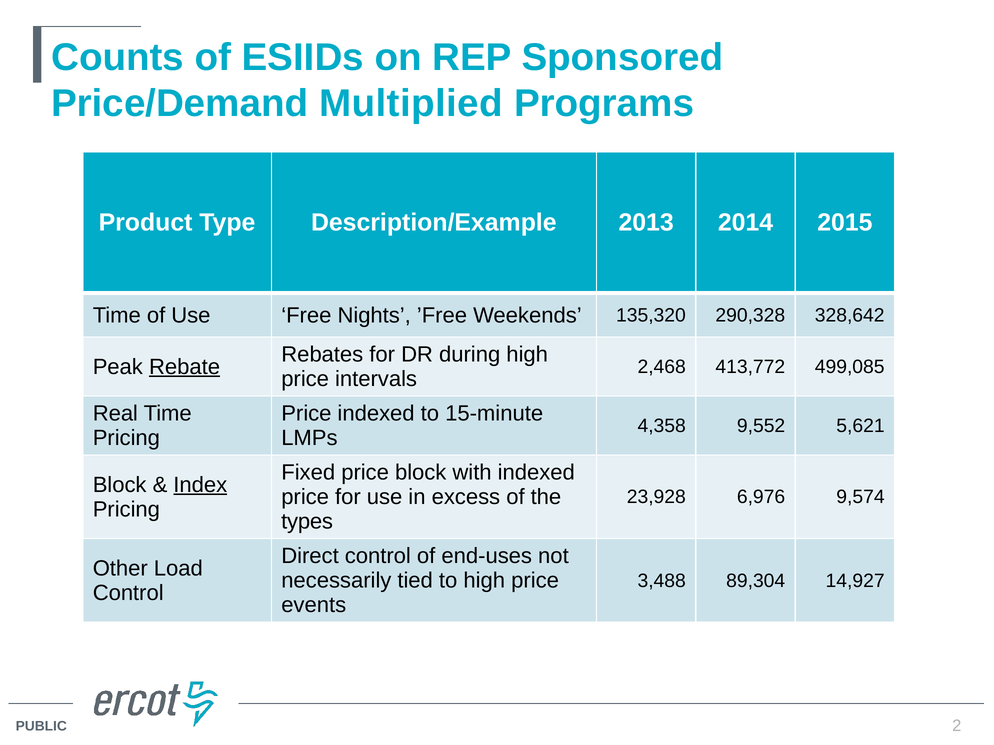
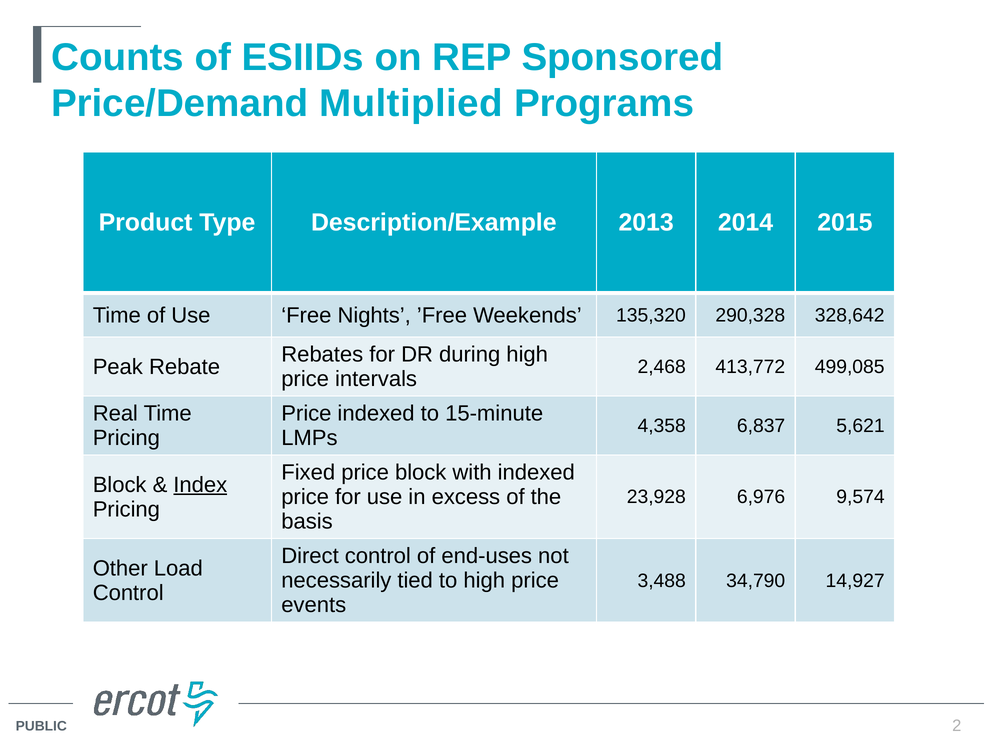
Rebate underline: present -> none (185, 367)
9,552: 9,552 -> 6,837 (761, 426)
types: types -> basis (307, 522)
89,304: 89,304 -> 34,790 (756, 581)
